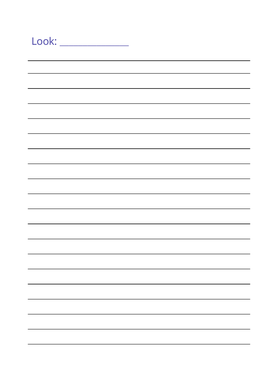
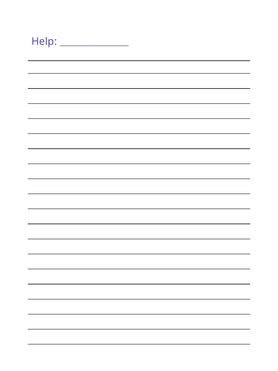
Look: Look -> Help (44, 41)
